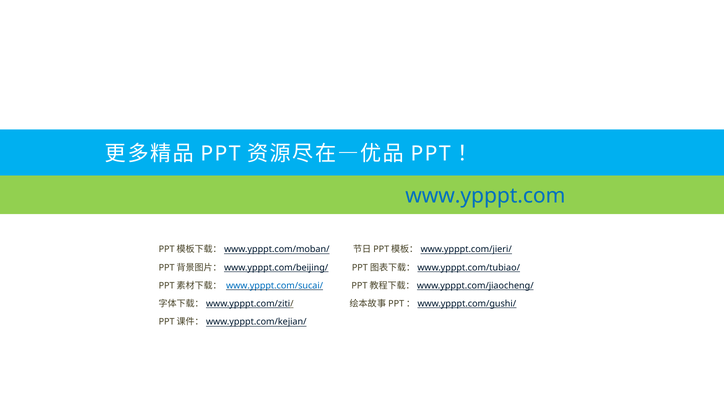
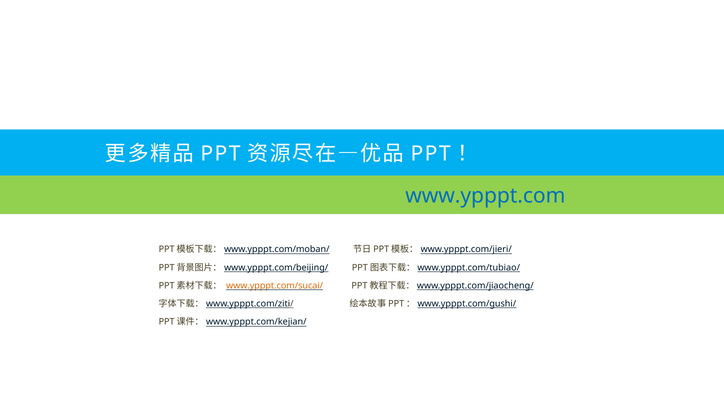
www.ypppt.com/sucai/ colour: blue -> orange (275, 286)
